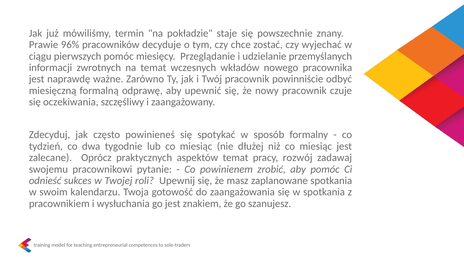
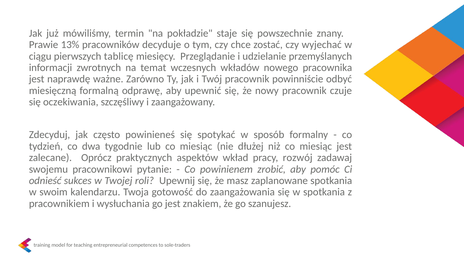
96%: 96% -> 13% (70, 45)
pierwszych pomóc: pomóc -> tablicę (119, 56)
aspektów temat: temat -> wkład (236, 158)
